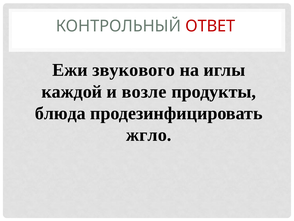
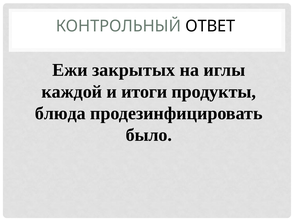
ОТВЕТ colour: red -> black (210, 26)
звукового: звукового -> закрытых (134, 70)
возле: возле -> итоги (144, 91)
жгло: жгло -> было (149, 135)
